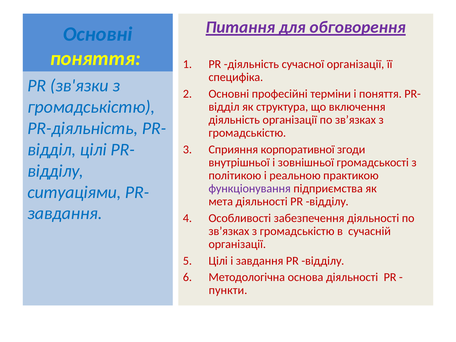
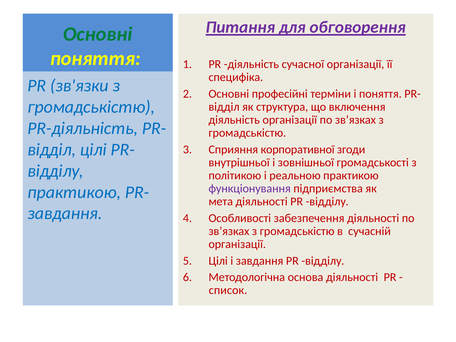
Основні colour: blue -> green (98, 34)
ситуаціями: ситуаціями -> практикою (74, 192)
пункти: пункти -> список (228, 290)
